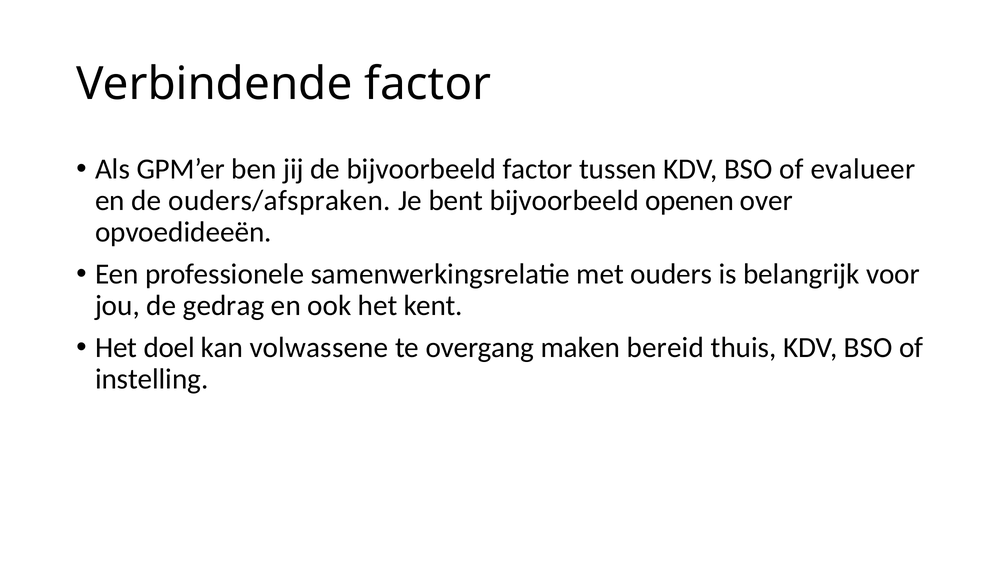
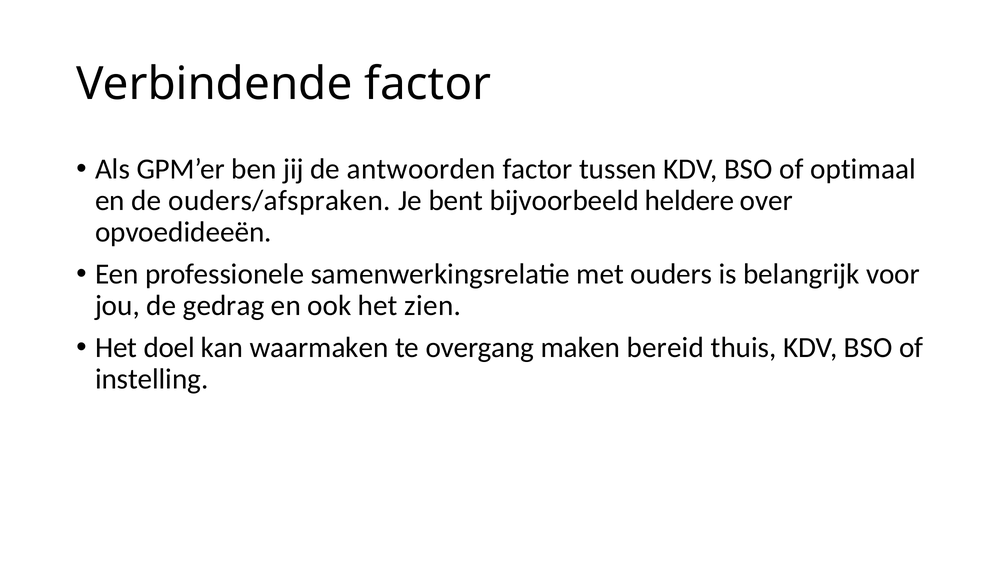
de bijvoorbeeld: bijvoorbeeld -> antwoorden (421, 169)
evalueer: evalueer -> optimaal (863, 169)
openen: openen -> heldere (690, 201)
kent: kent -> zien (433, 306)
volwassene: volwassene -> waarmaken (319, 348)
